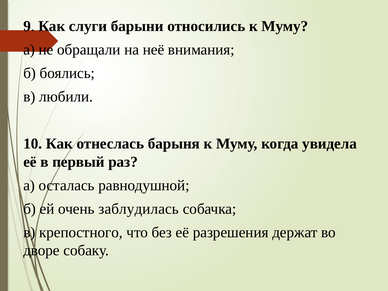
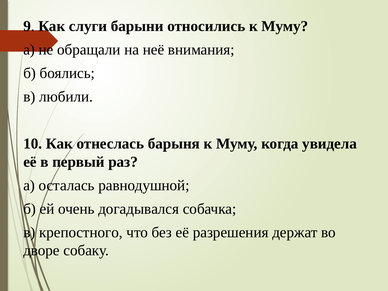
заблудилась: заблудилась -> догадывался (139, 209)
